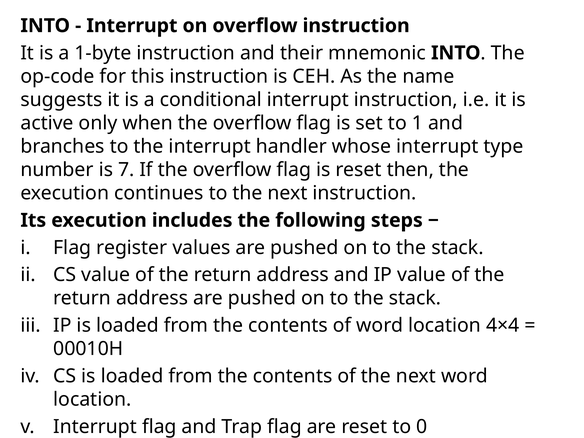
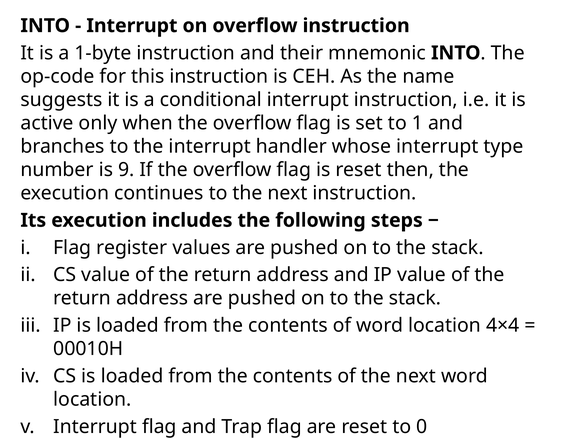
7: 7 -> 9 (126, 170)
